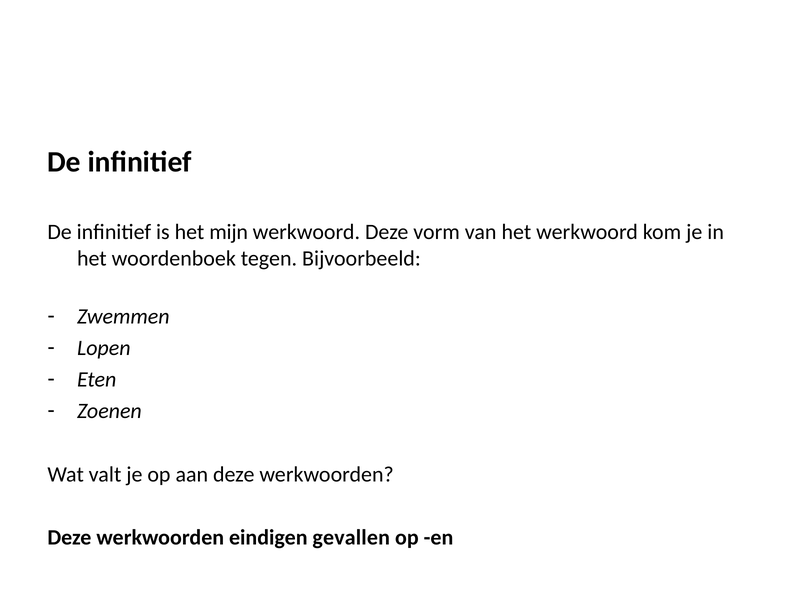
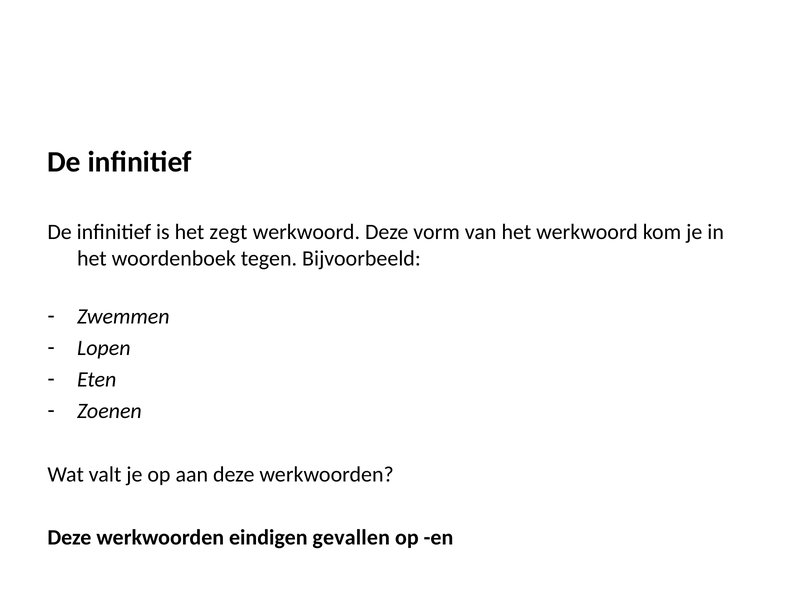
mijn: mijn -> zegt (228, 232)
